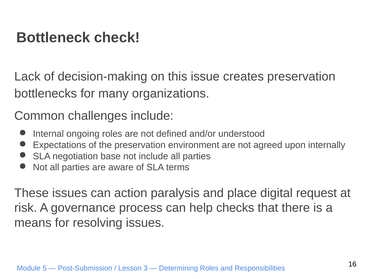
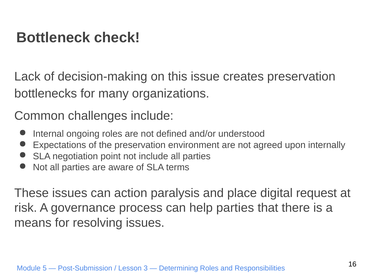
base: base -> point (111, 156)
help checks: checks -> parties (235, 208)
